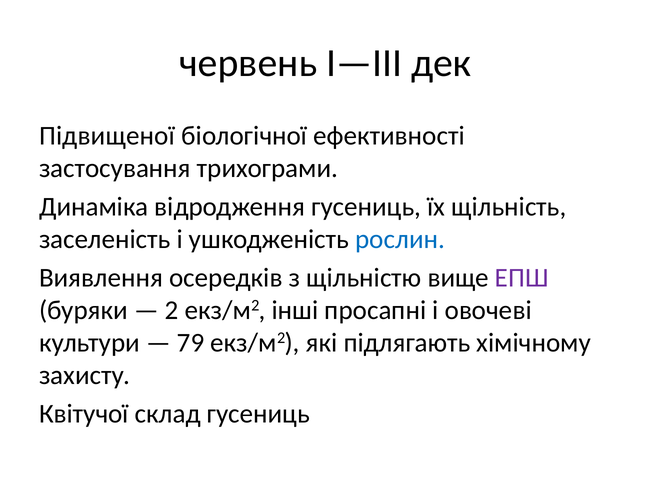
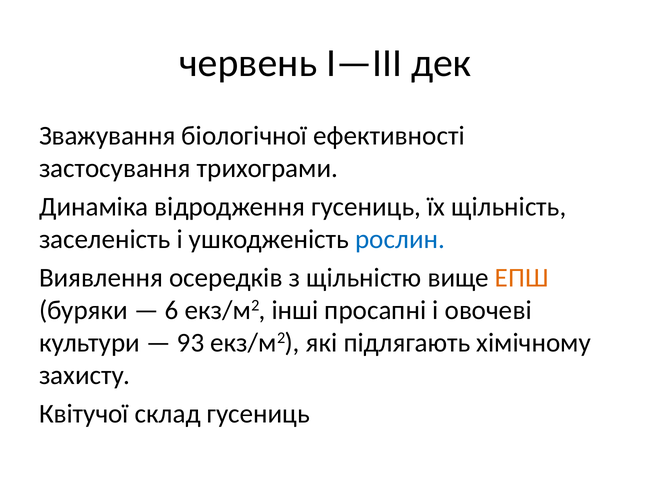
Підвищеної: Підвищеної -> Зважування (107, 135)
ЕПШ colour: purple -> orange (522, 277)
2: 2 -> 6 (172, 310)
79: 79 -> 93 (191, 342)
